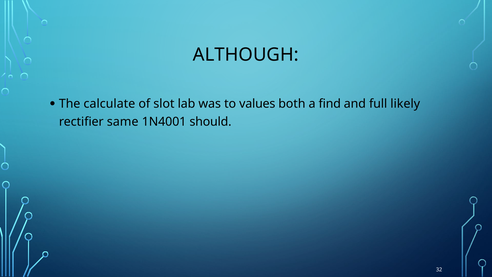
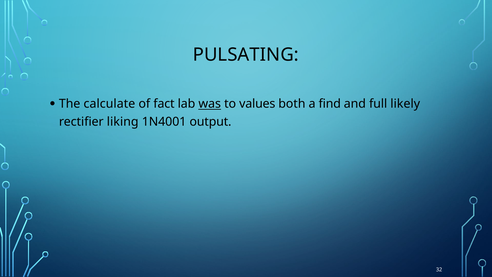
ALTHOUGH: ALTHOUGH -> PULSATING (246, 55)
slot: slot -> fact (164, 104)
was underline: none -> present (210, 104)
same: same -> liking (123, 122)
should: should -> output (210, 122)
